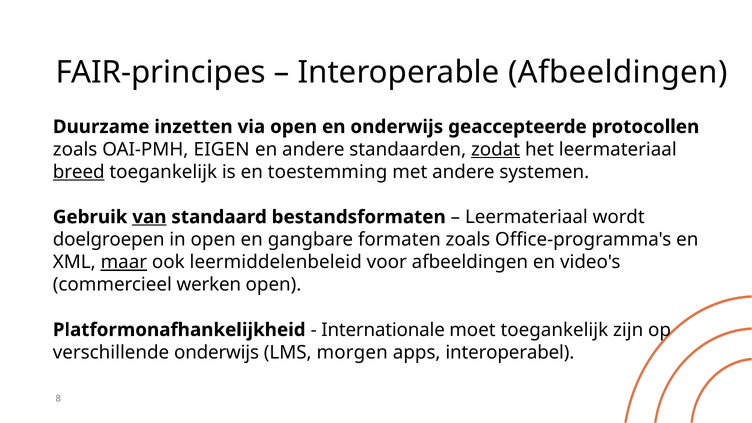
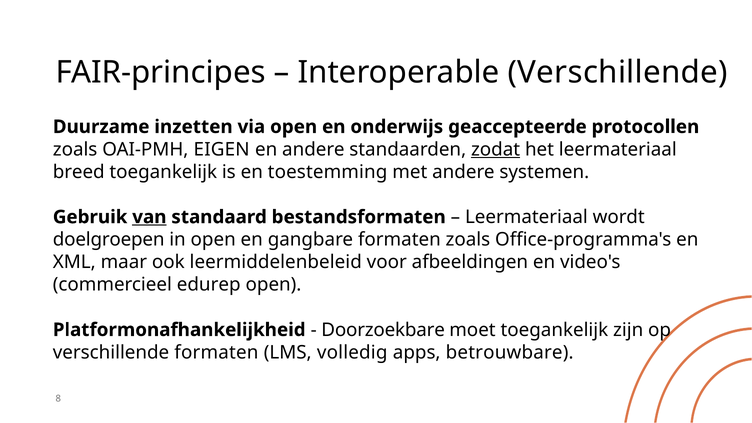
Interoperable Afbeeldingen: Afbeeldingen -> Verschillende (618, 72)
breed underline: present -> none (79, 172)
maar underline: present -> none (124, 262)
werken: werken -> edurep (209, 285)
Internationale: Internationale -> Doorzoekbare (383, 330)
verschillende onderwijs: onderwijs -> formaten (216, 352)
morgen: morgen -> volledig (352, 352)
interoperabel: interoperabel -> betrouwbare (510, 352)
